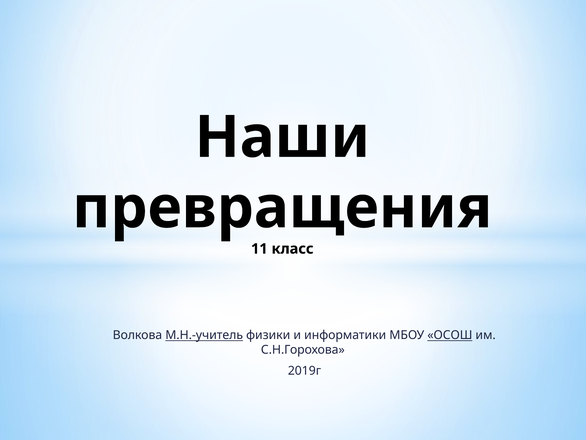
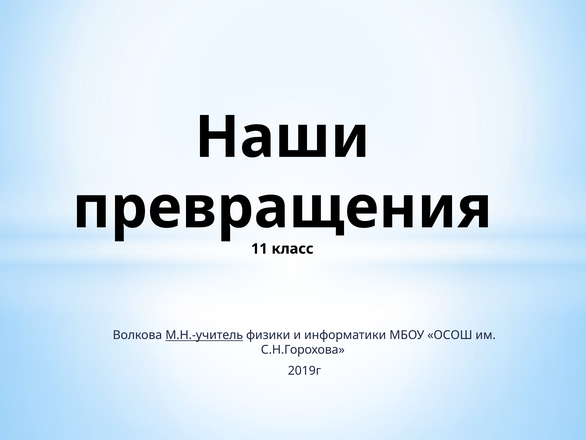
ОСОШ underline: present -> none (450, 335)
